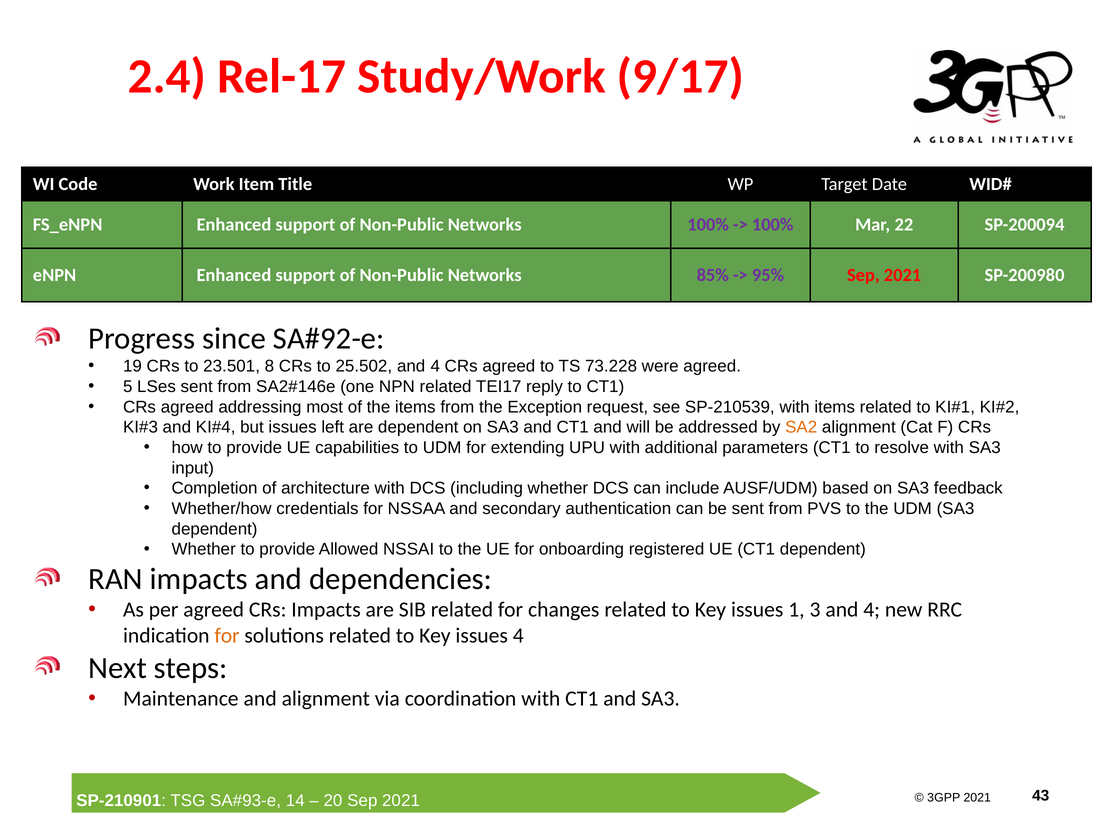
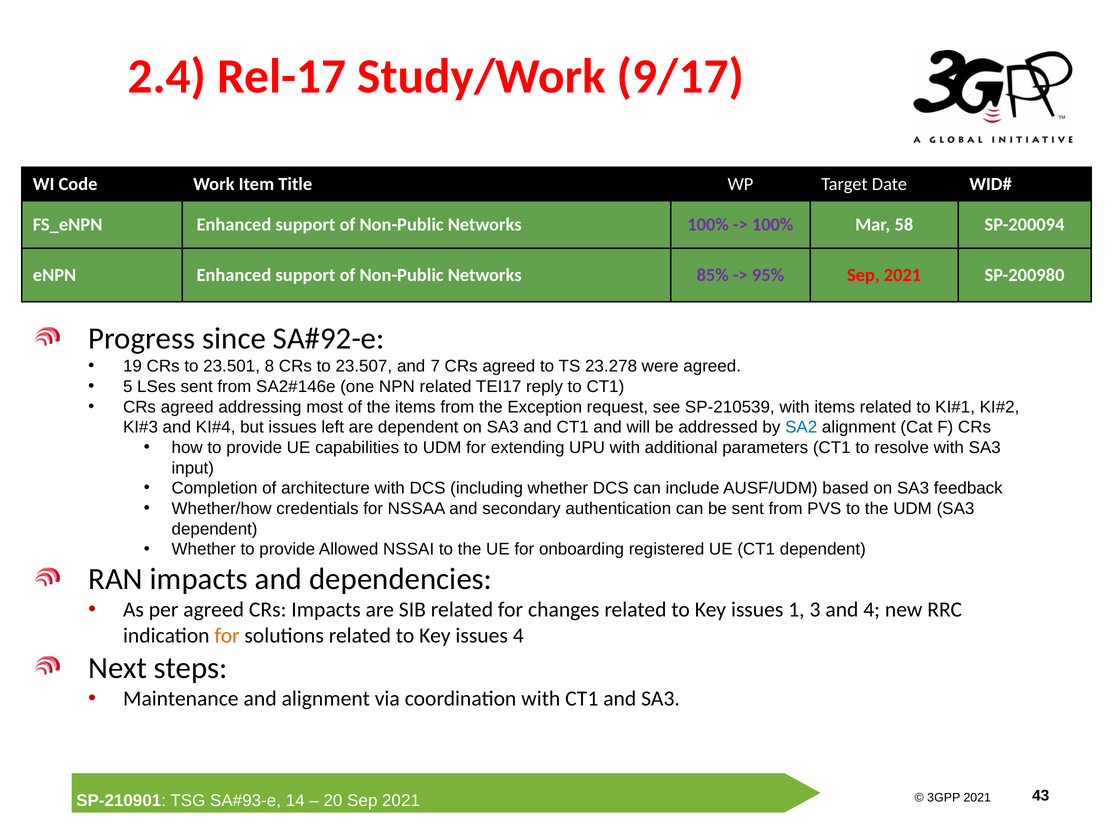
22: 22 -> 58 (904, 225)
25.502: 25.502 -> 23.507 (364, 366)
4: 4 -> 7 (435, 366)
73.228: 73.228 -> 23.278 (611, 366)
SA2 colour: orange -> blue (801, 428)
